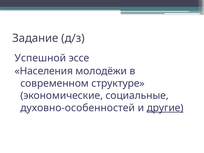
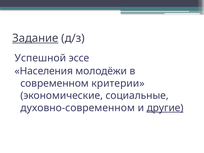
Задание underline: none -> present (35, 38)
структуре: структуре -> критерии (118, 83)
духовно-особенностей: духовно-особенностей -> духовно-современном (78, 108)
